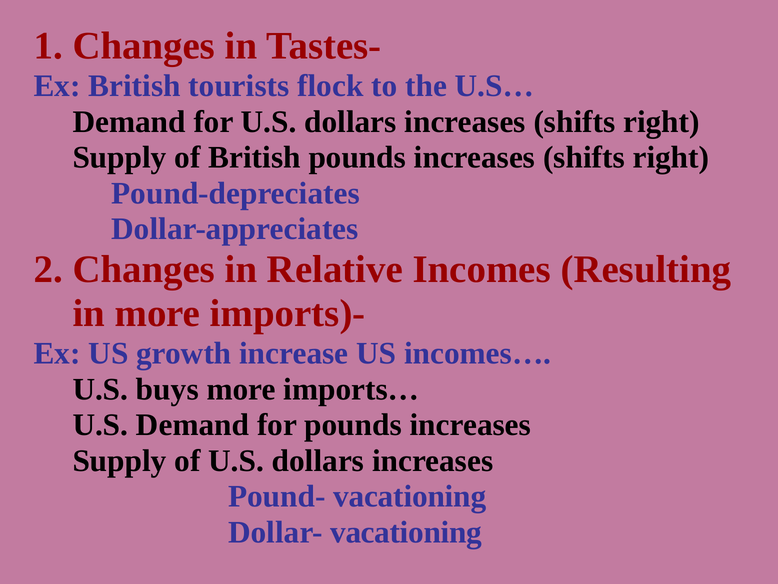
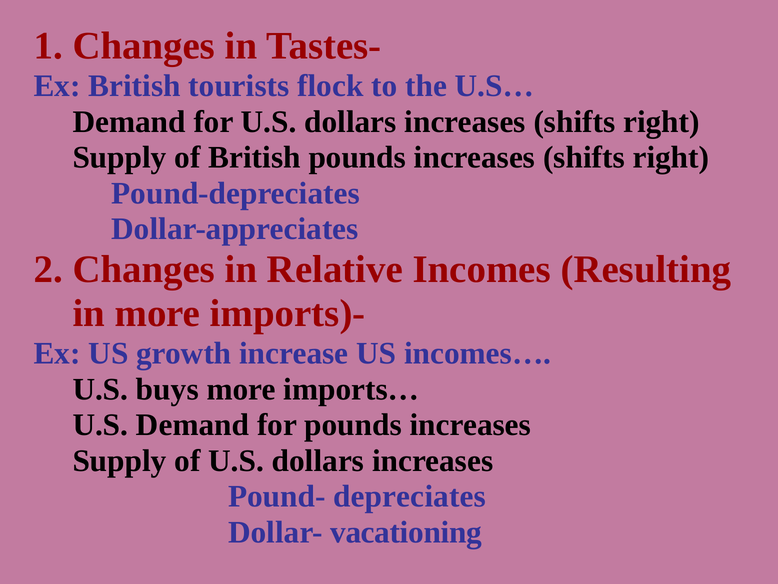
Pound- vacationing: vacationing -> depreciates (410, 496)
